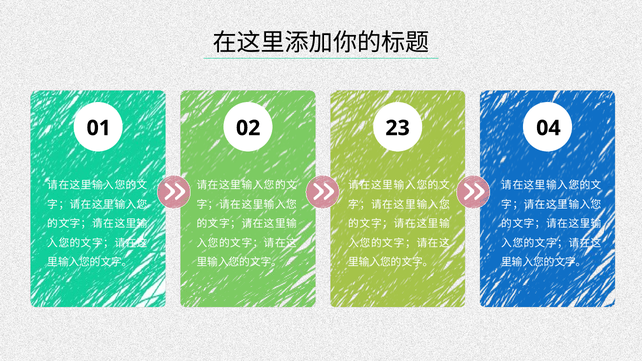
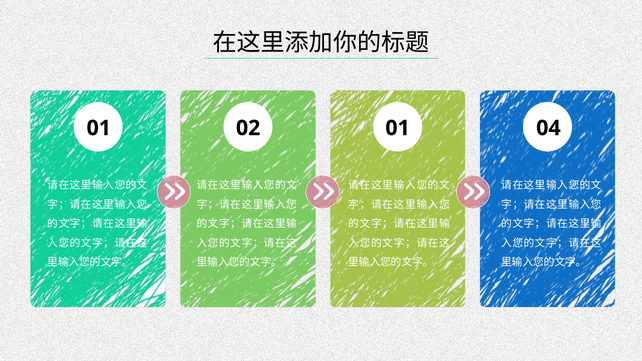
02 23: 23 -> 01 (398, 128)
